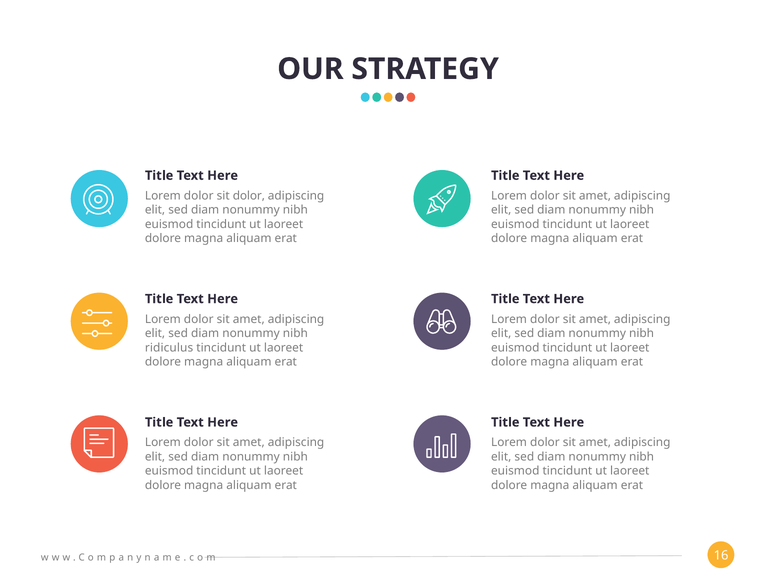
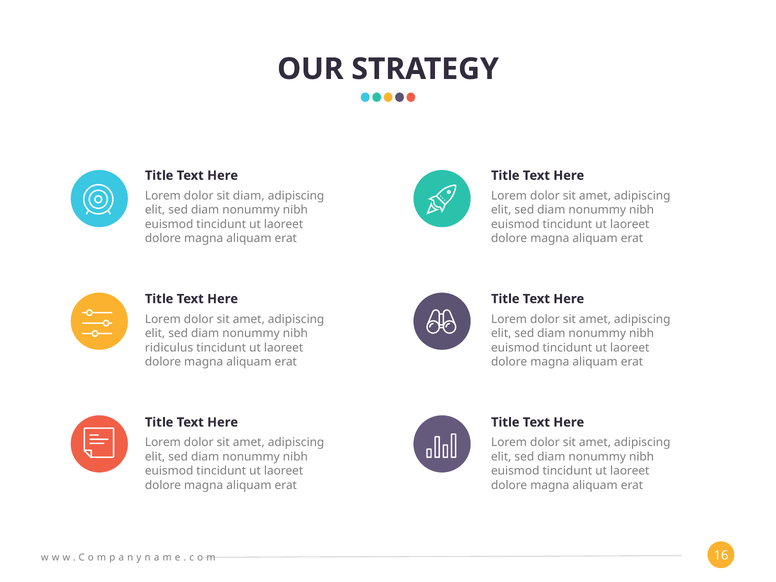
sit dolor: dolor -> diam (249, 196)
